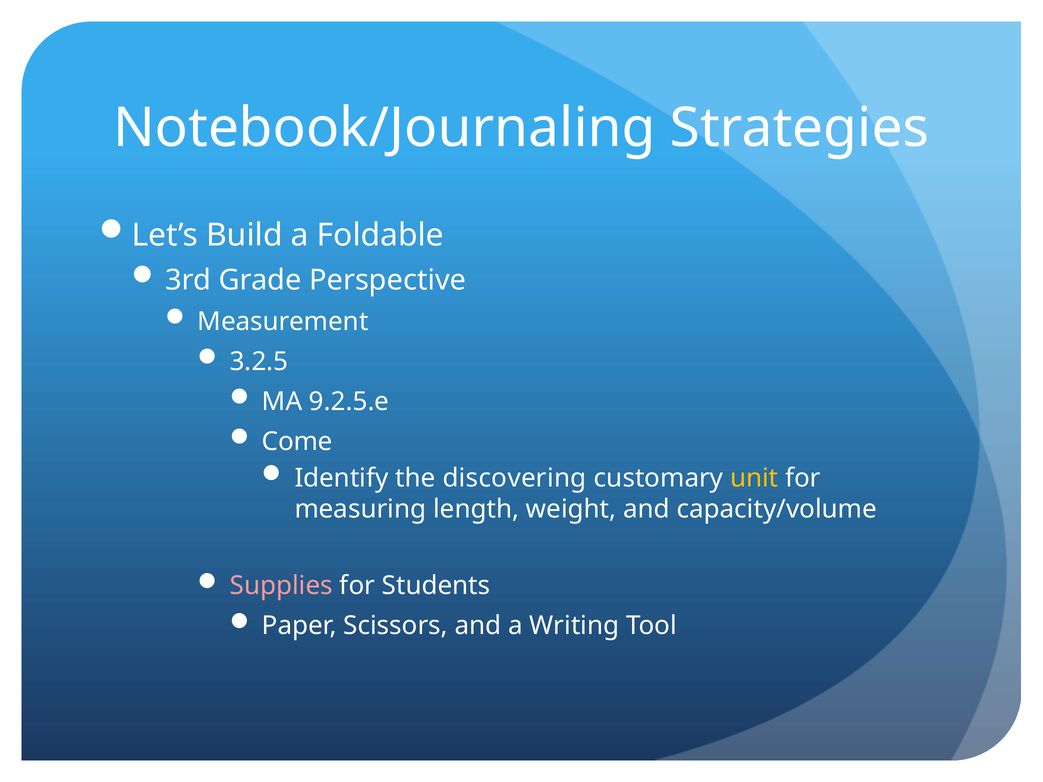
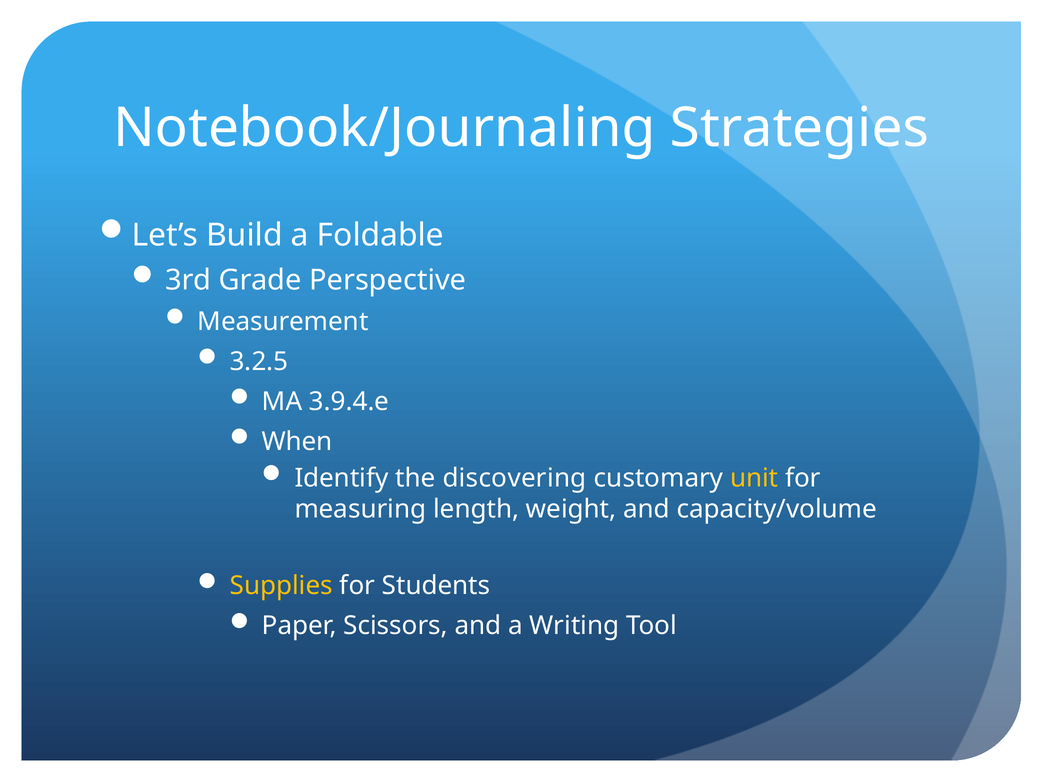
9.2.5.e: 9.2.5.e -> 3.9.4.e (349, 402)
Come: Come -> When (297, 442)
Supplies colour: pink -> yellow (281, 586)
